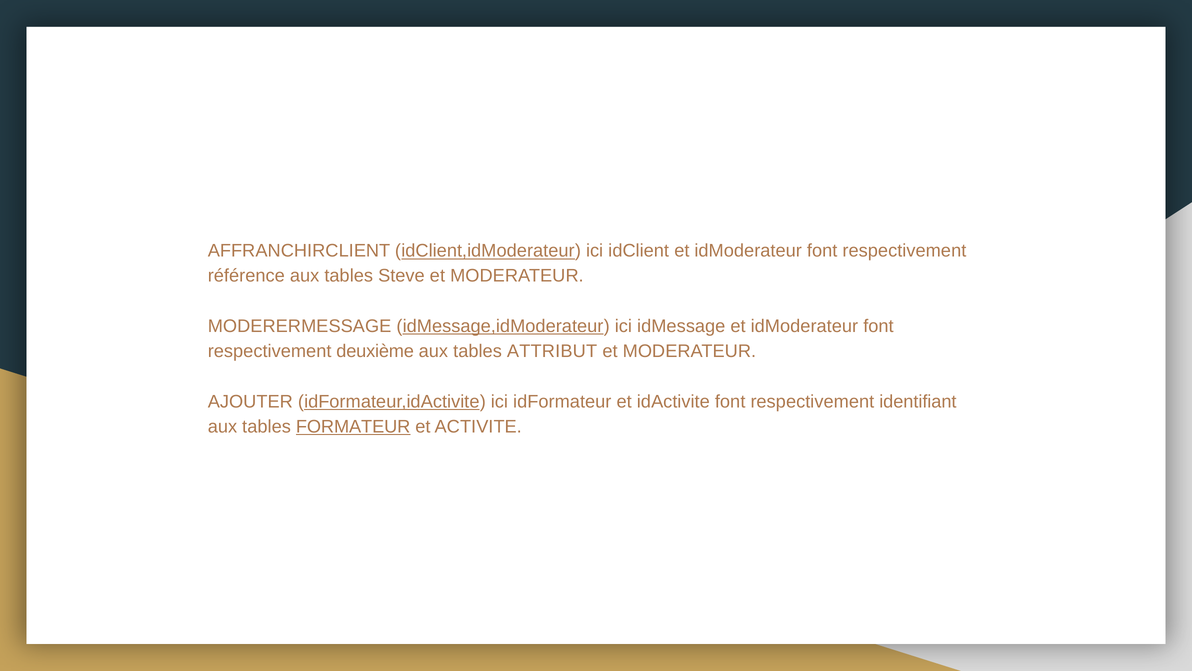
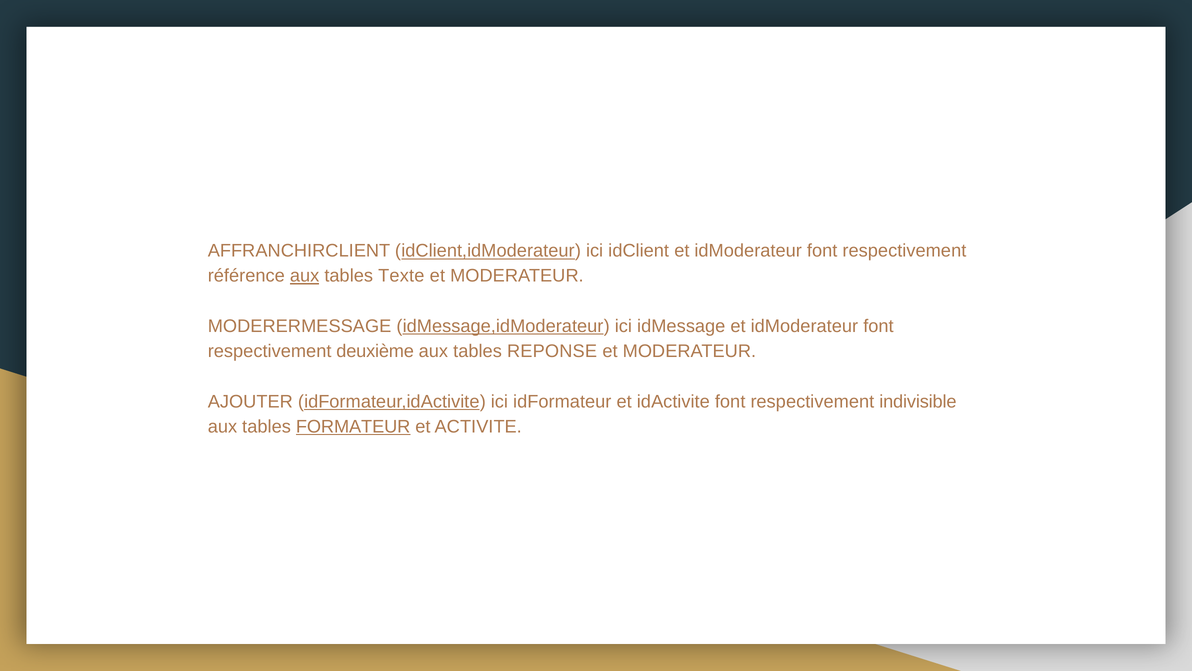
aux underline: none -> present (305, 276)
Steve: Steve -> Texte (401, 276)
ATTRIBUT: ATTRIBUT -> REPONSE (552, 351)
identifiant: identifiant -> indivisible (918, 401)
